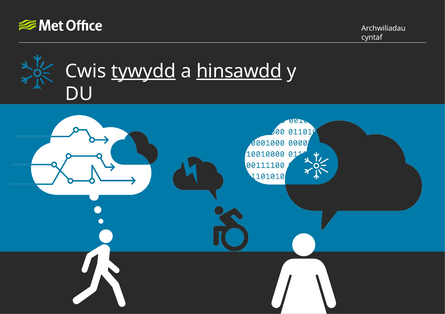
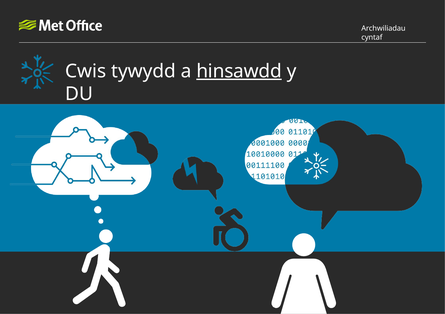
tywydd underline: present -> none (143, 71)
